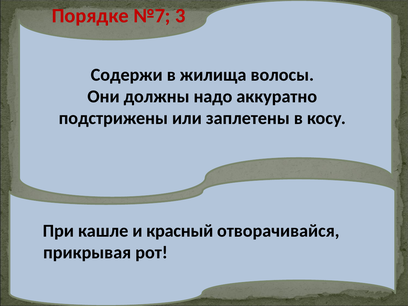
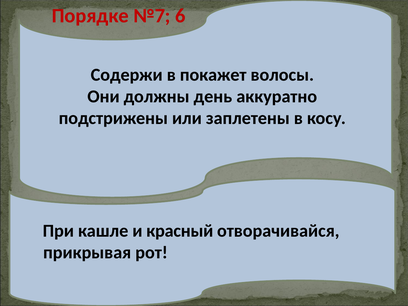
3: 3 -> 6 (180, 16)
жилища: жилища -> покажет (213, 75)
надо: надо -> день (213, 96)
